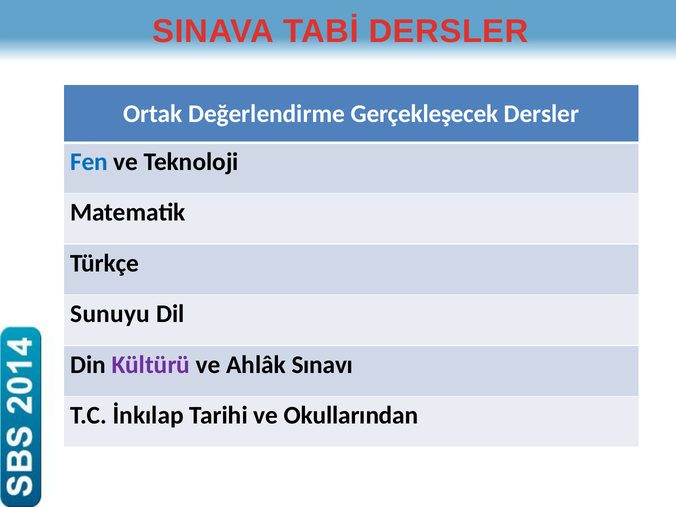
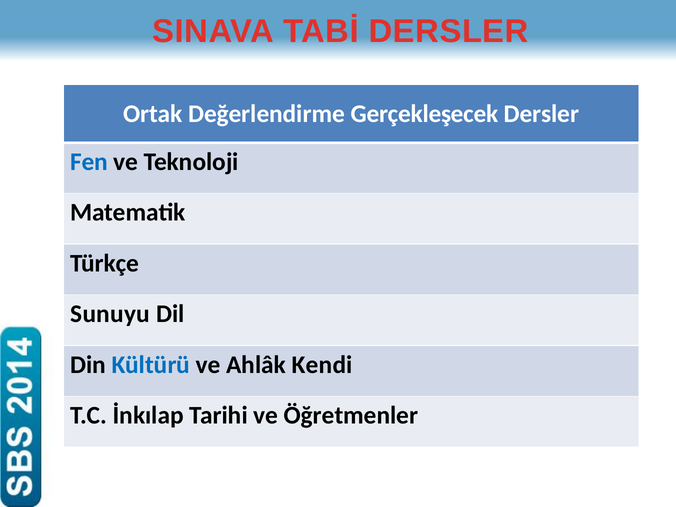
Kültürü colour: purple -> blue (151, 365)
Sınavı: Sınavı -> Kendi (322, 365)
Okullarından: Okullarından -> Öğretmenler (351, 415)
